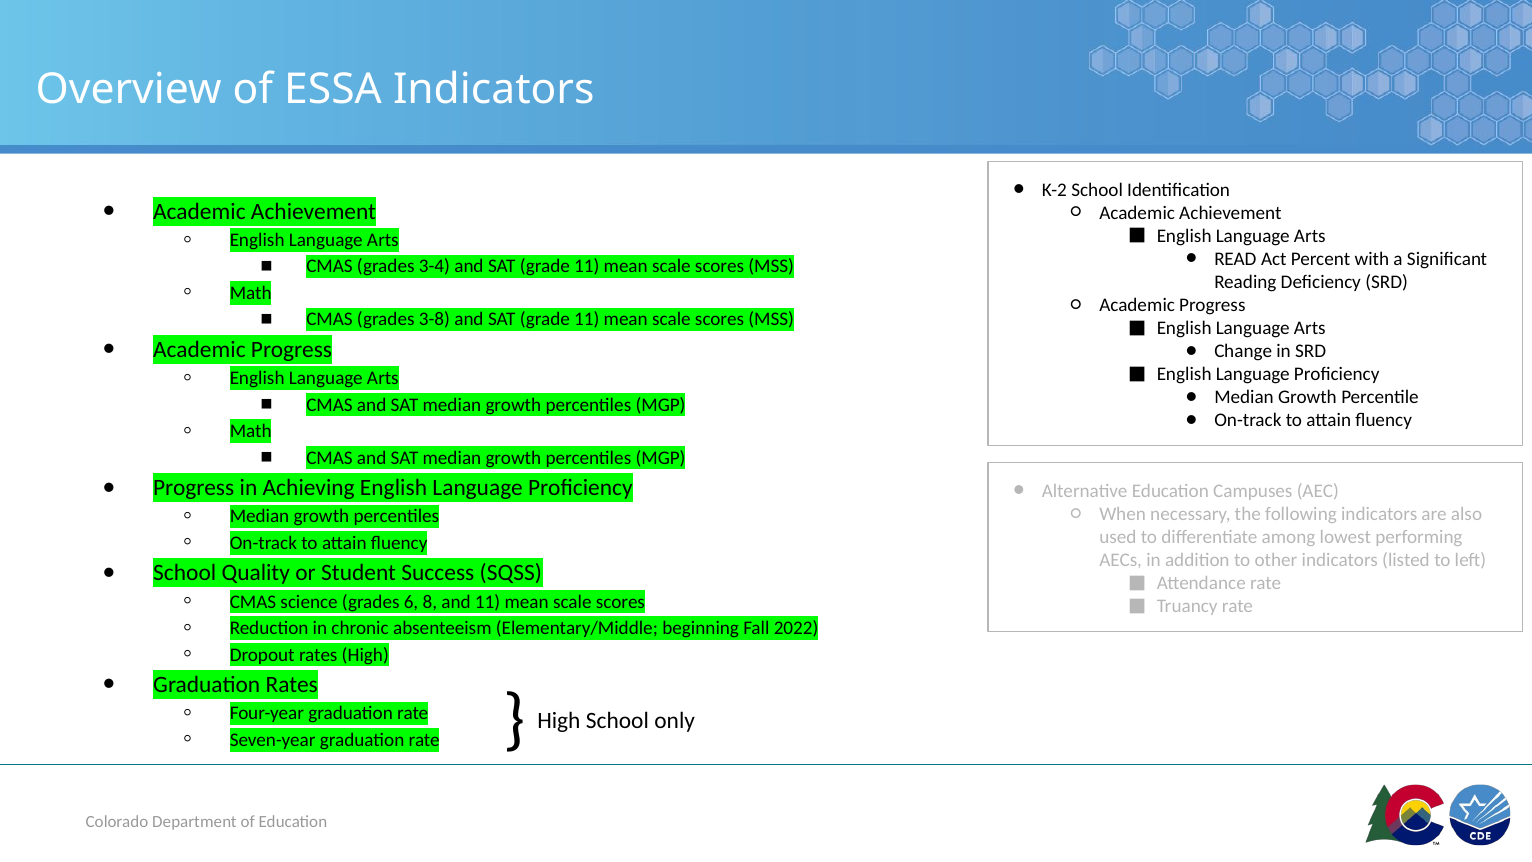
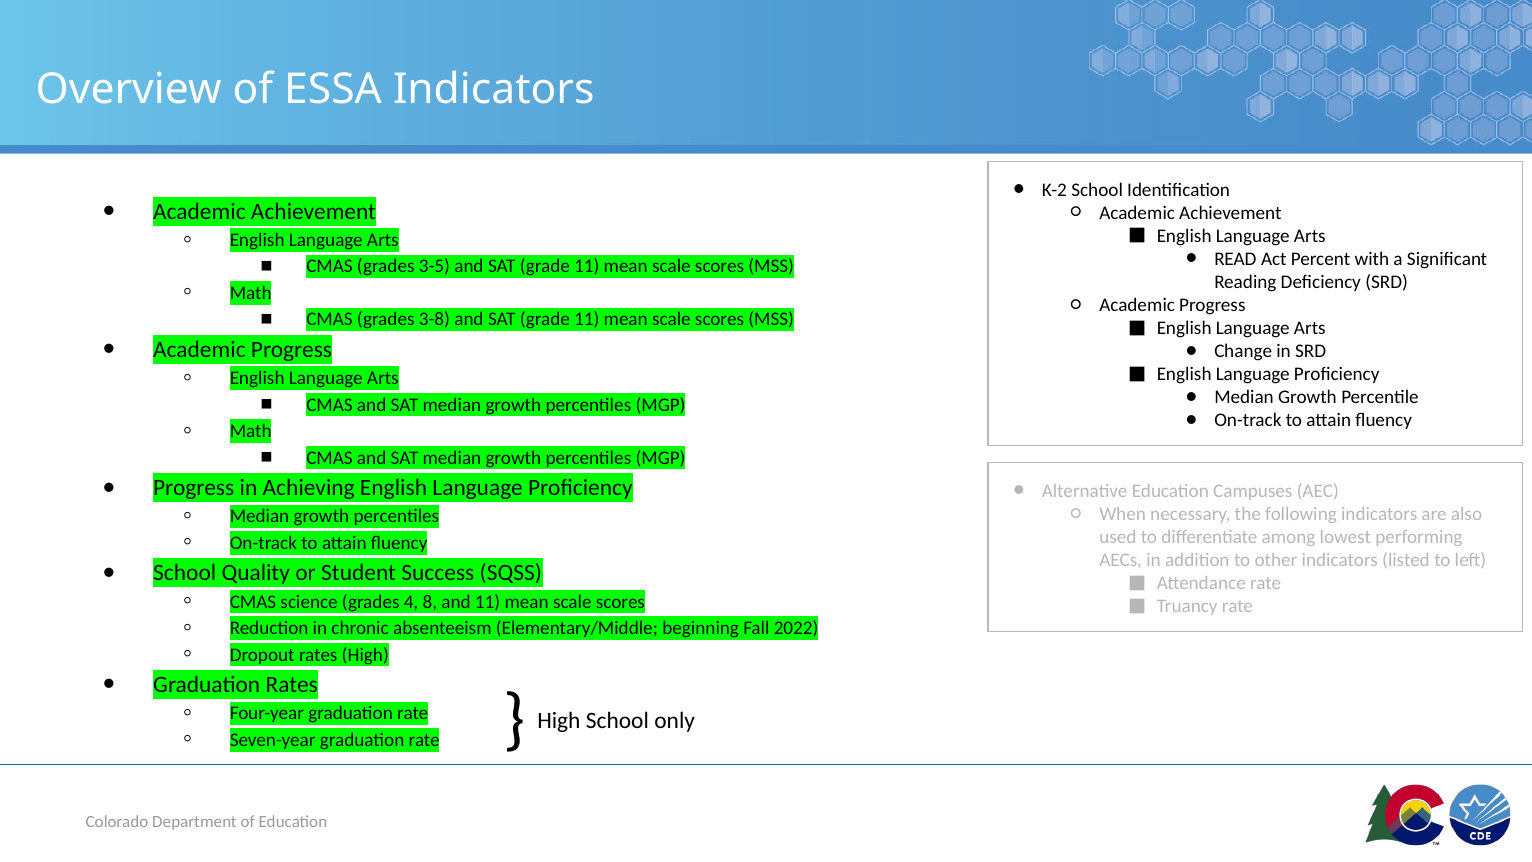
3-4: 3-4 -> 3-5 (434, 267)
6: 6 -> 4 (411, 602)
